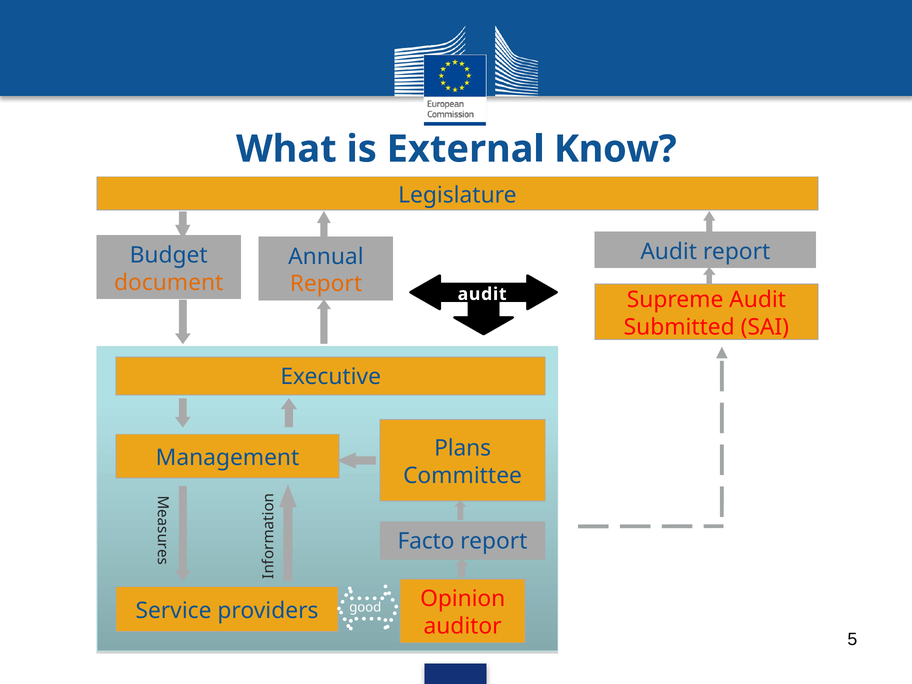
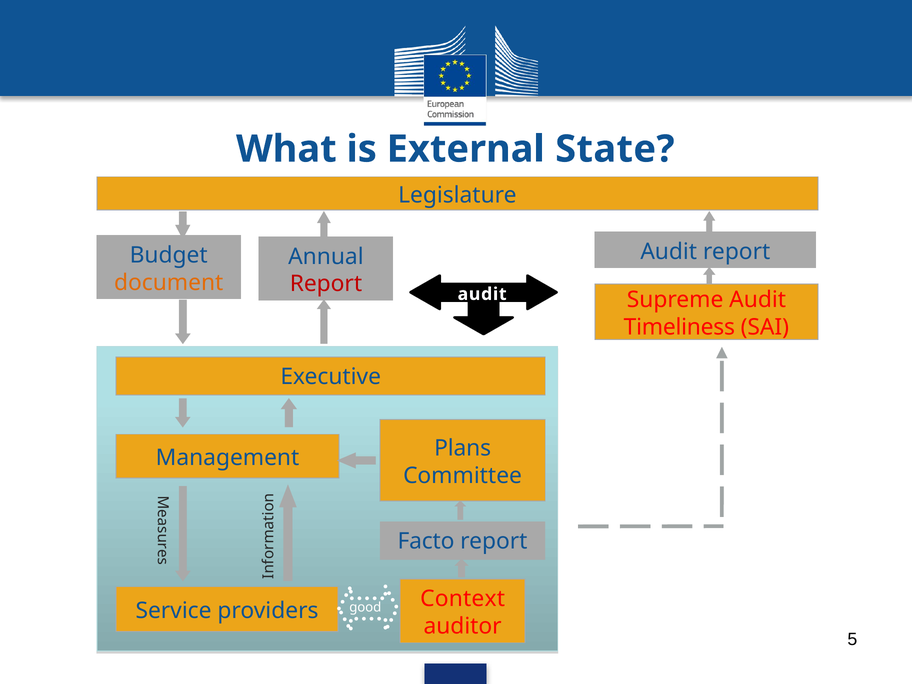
Know: Know -> State (615, 149)
Report colour: orange -> red (326, 284)
Submitted: Submitted -> Timeliness (679, 327)
Opinion: Opinion -> Context (463, 599)
